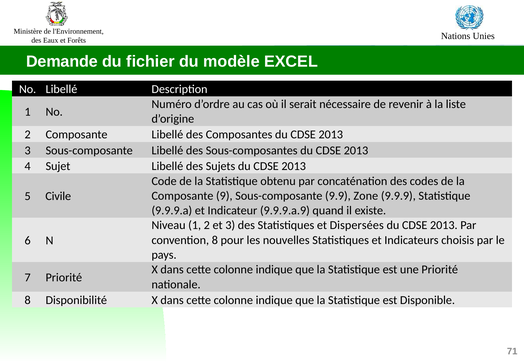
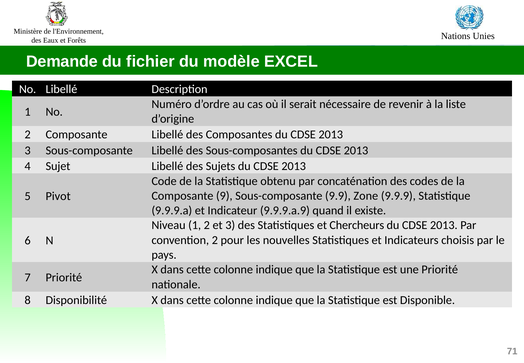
Civile: Civile -> Pivot (58, 196)
Dispersées: Dispersées -> Chercheurs (357, 225)
convention 8: 8 -> 2 (215, 240)
